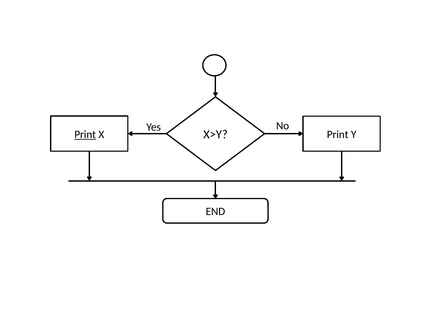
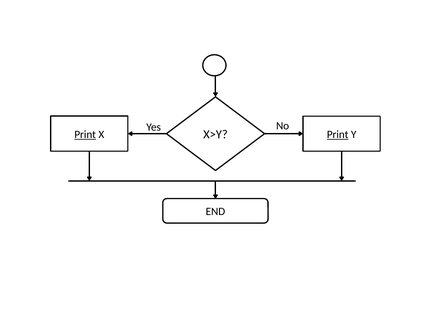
Print underline: none -> present (338, 134)
